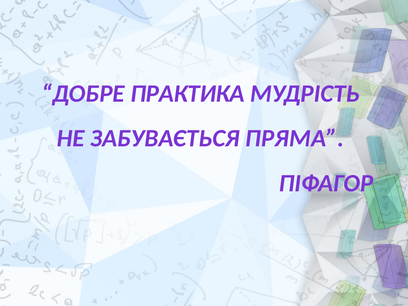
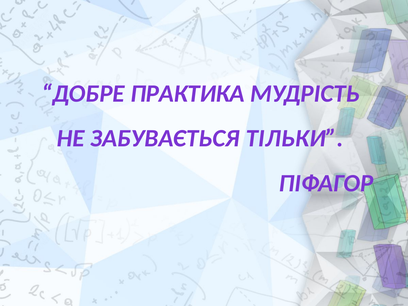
ПРЯМА: ПРЯМА -> ТІЛЬКИ (295, 138)
